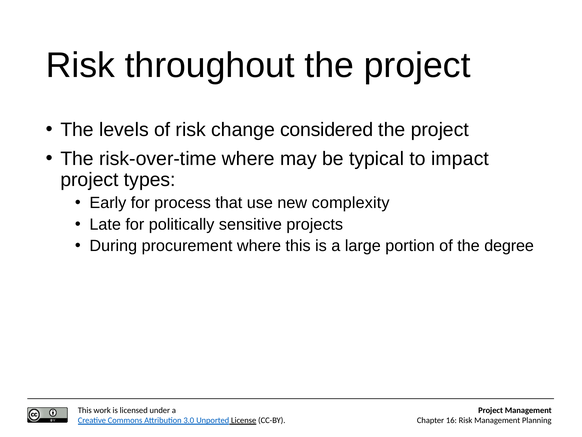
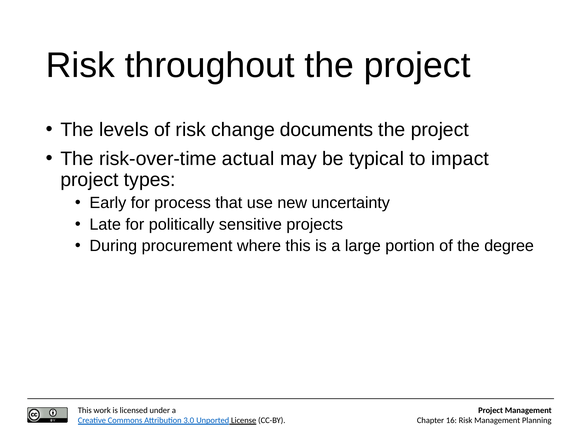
considered: considered -> documents (327, 129)
risk-over-time where: where -> actual (248, 159)
complexity: complexity -> uncertainty (351, 203)
